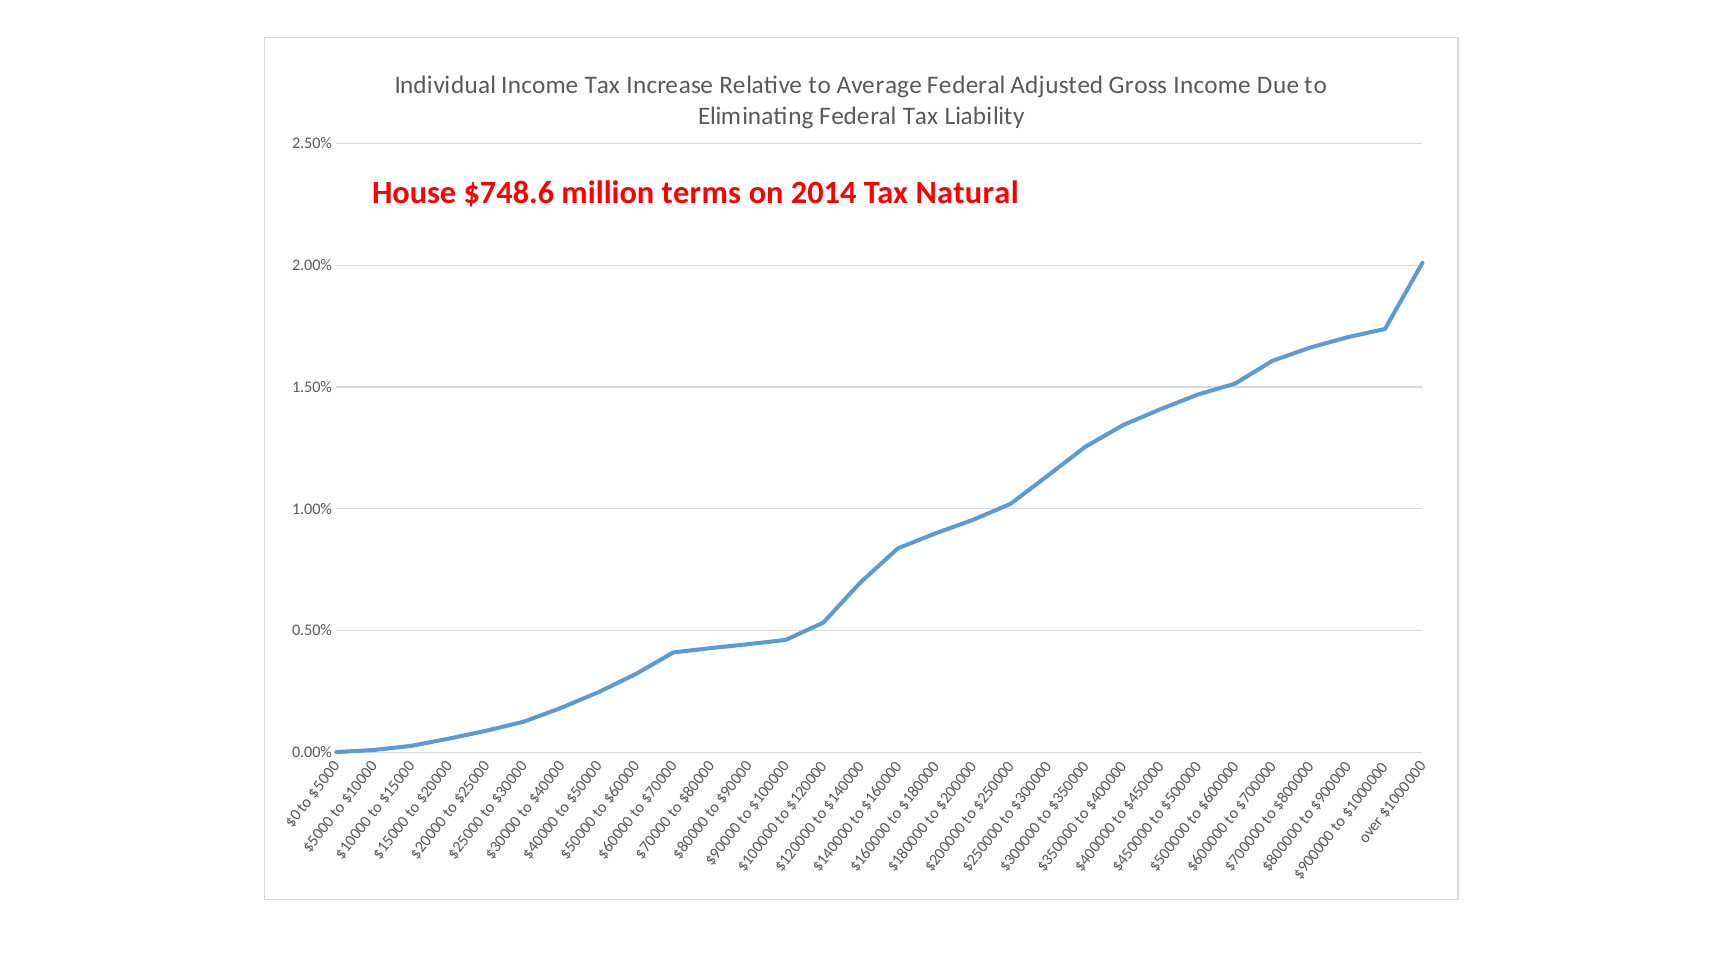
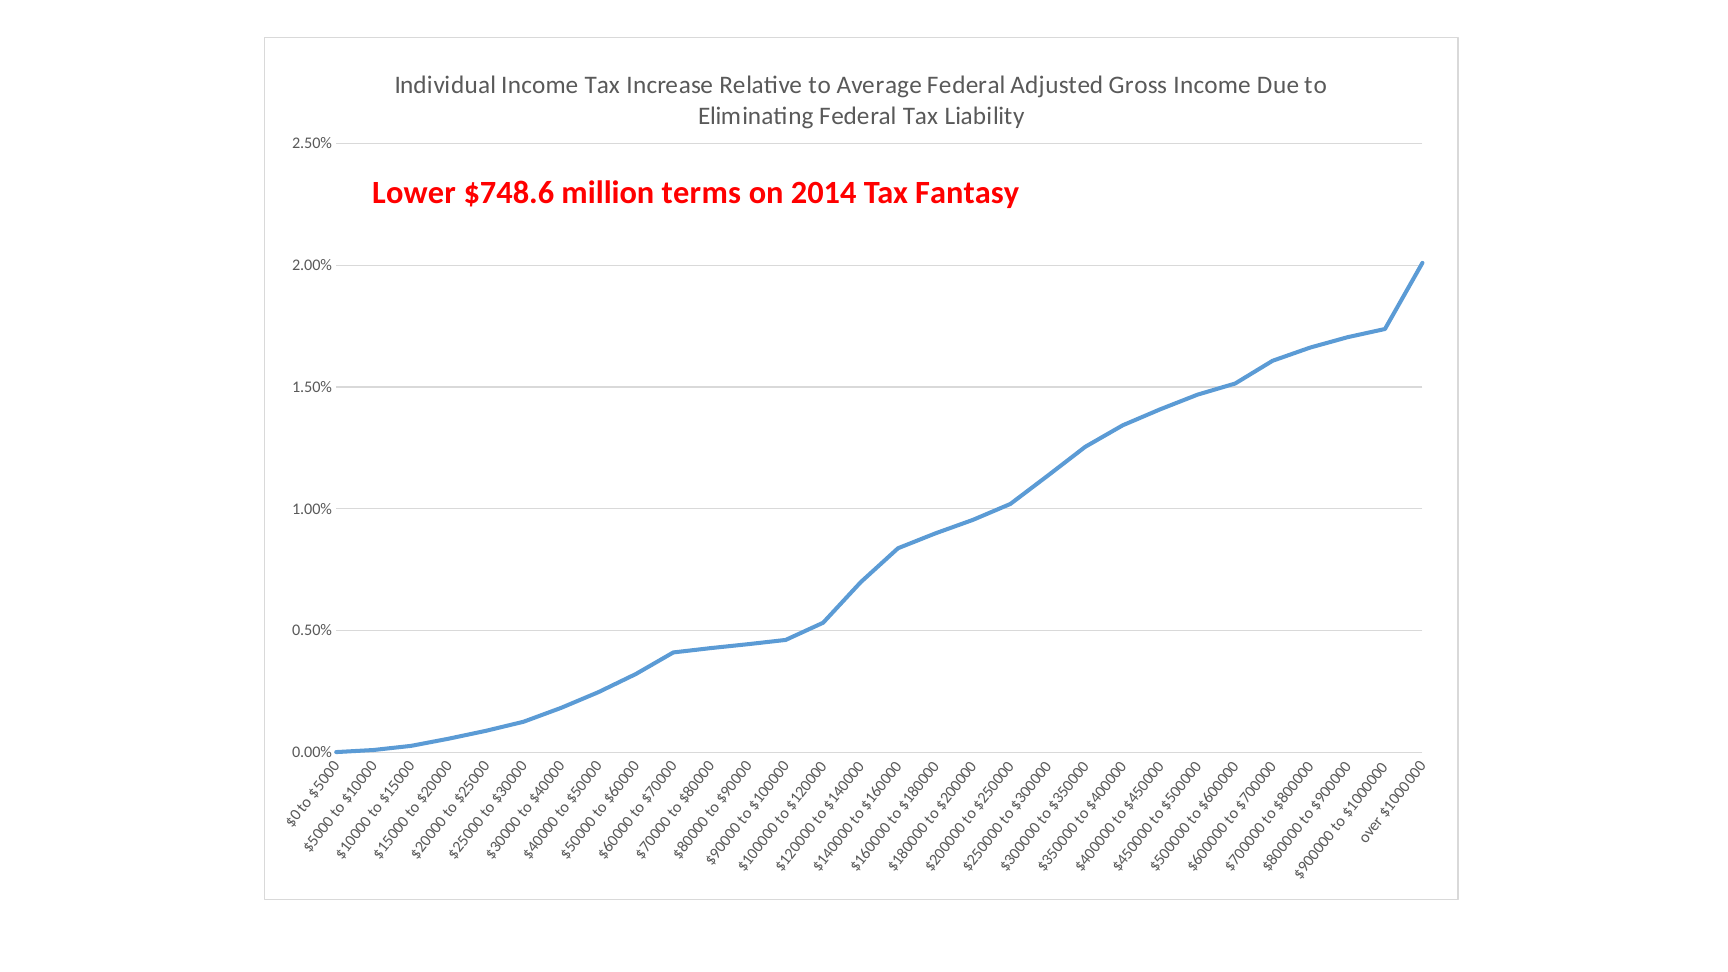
House: House -> Lower (414, 192)
Natural: Natural -> Fantasy (967, 192)
